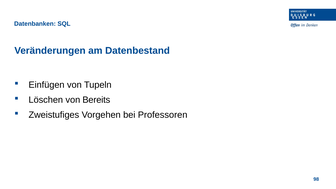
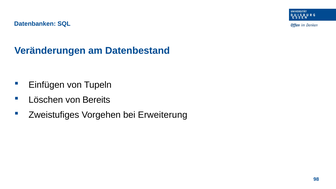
Professoren: Professoren -> Erweiterung (163, 115)
